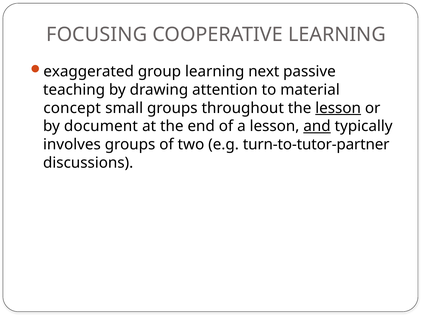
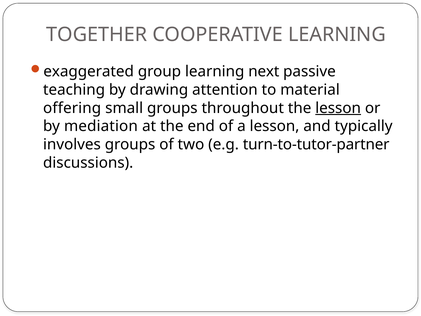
FOCUSING: FOCUSING -> TOGETHER (97, 35)
concept: concept -> offering (72, 108)
document: document -> mediation (101, 126)
and underline: present -> none (317, 126)
